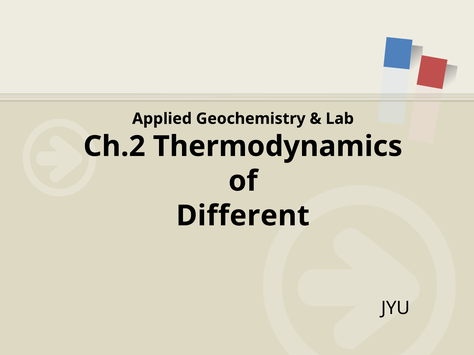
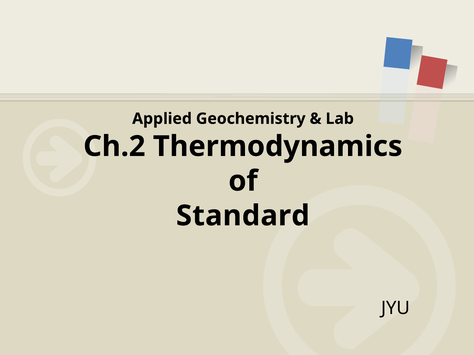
Different: Different -> Standard (243, 216)
